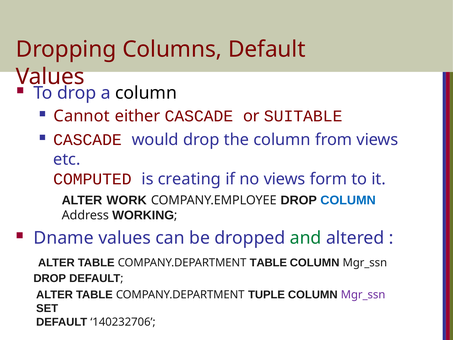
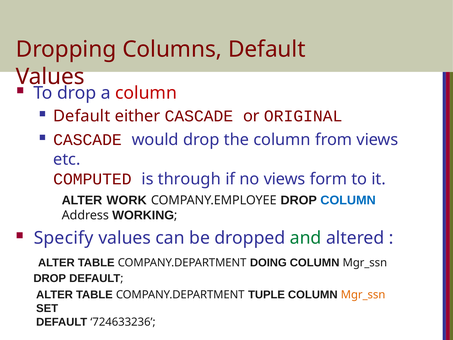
column colour: black -> red (146, 93)
Cannot: Cannot -> Default (82, 116)
SUITABLE: SUITABLE -> ORIGINAL (303, 116)
creating: creating -> through (189, 179)
Dname: Dname -> Specify (64, 238)
COMPANY.DEPARTMENT TABLE: TABLE -> DOING (268, 263)
Mgr_ssn colour: purple -> orange (363, 295)
140232706: 140232706 -> 724633236 (123, 322)
